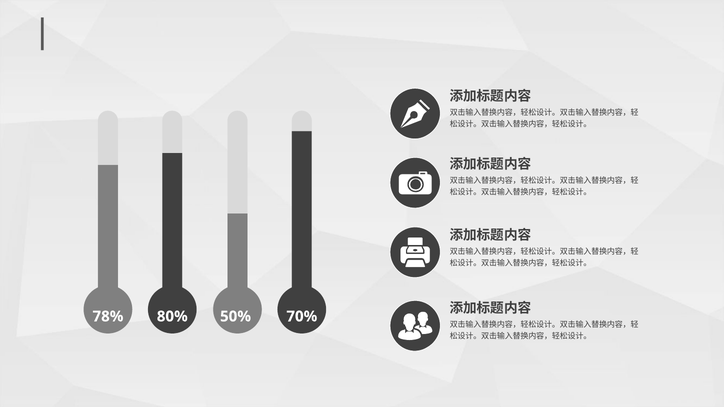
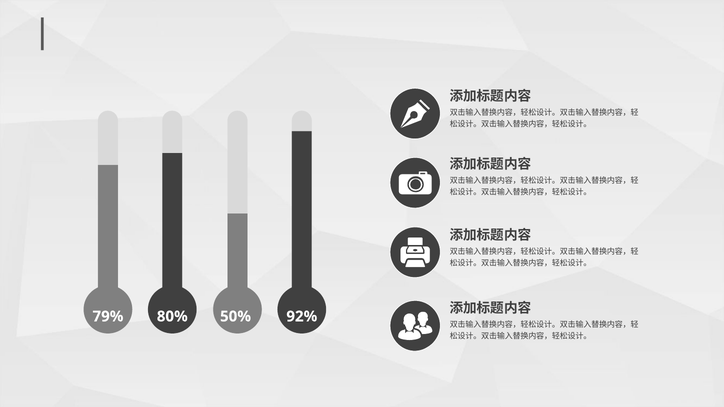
78%: 78% -> 79% (108, 317)
70%: 70% -> 92% (302, 317)
